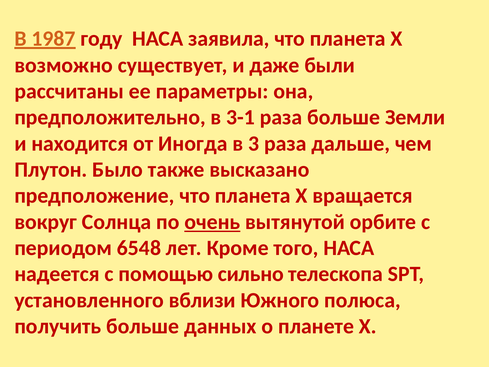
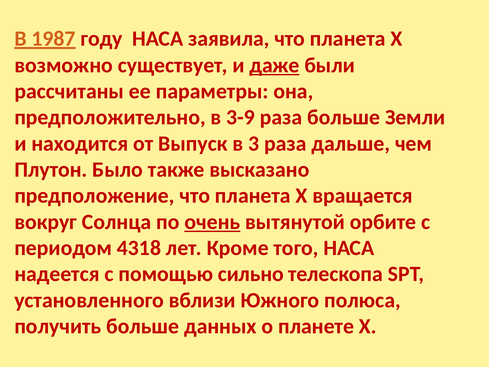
даже underline: none -> present (274, 65)
3-1: 3-1 -> 3-9 (241, 117)
Иногда: Иногда -> Выпуск (193, 143)
6548: 6548 -> 4318 (139, 248)
